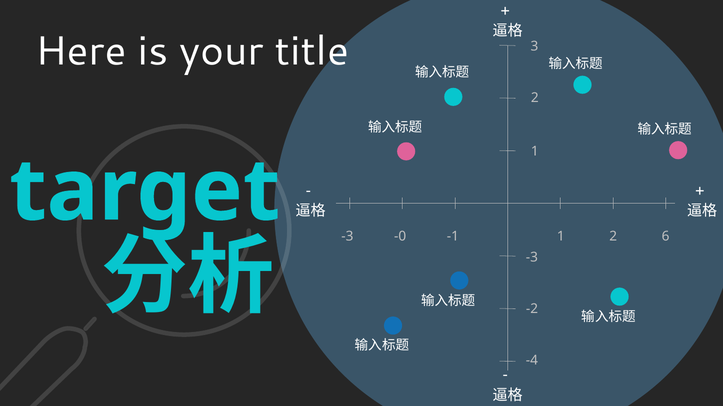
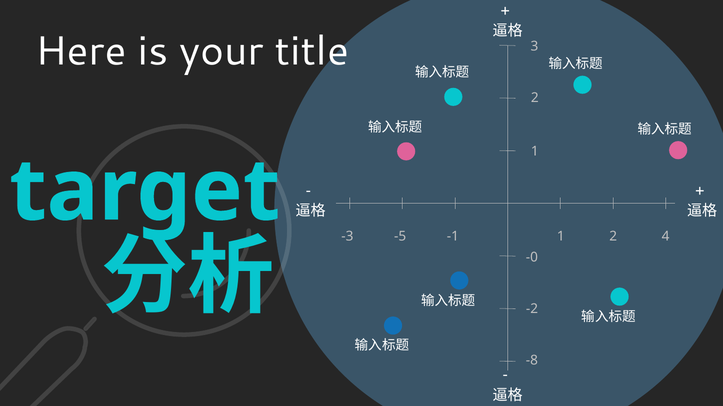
-0: -0 -> -5 (400, 237)
6: 6 -> 4 (666, 236)
-3: -3 -> -0 (532, 258)
-4: -4 -> -8 (532, 361)
